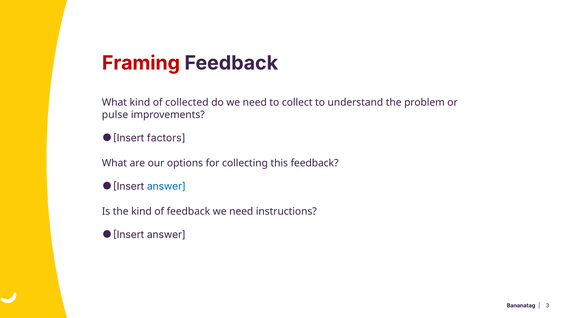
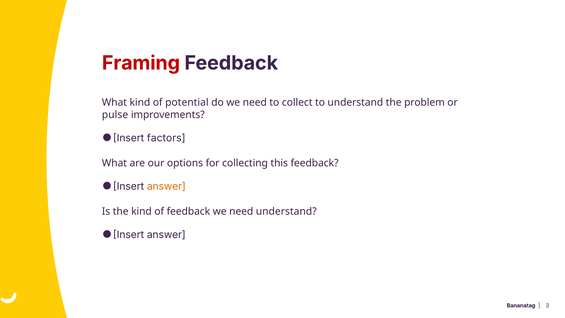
collected: collected -> potential (187, 102)
answer colour: blue -> orange (166, 186)
need instructions: instructions -> understand (286, 211)
